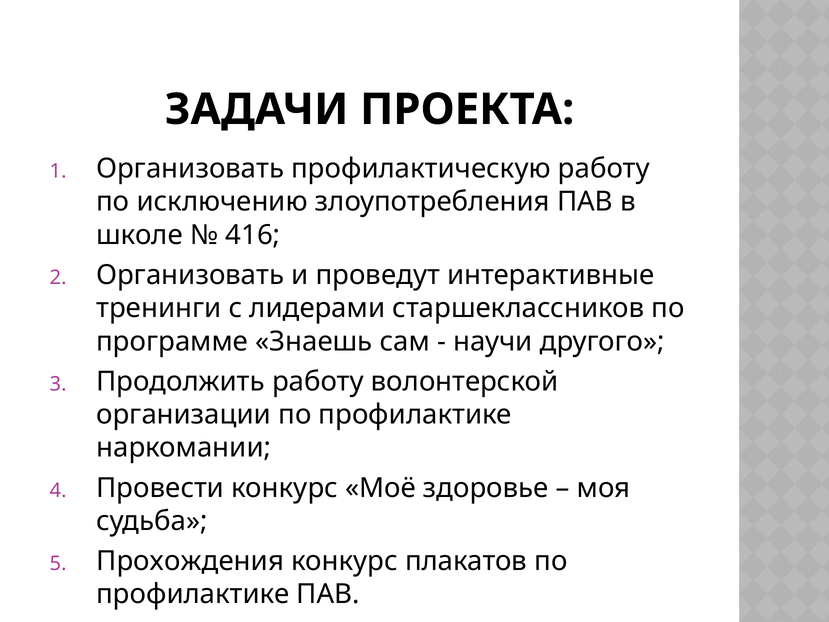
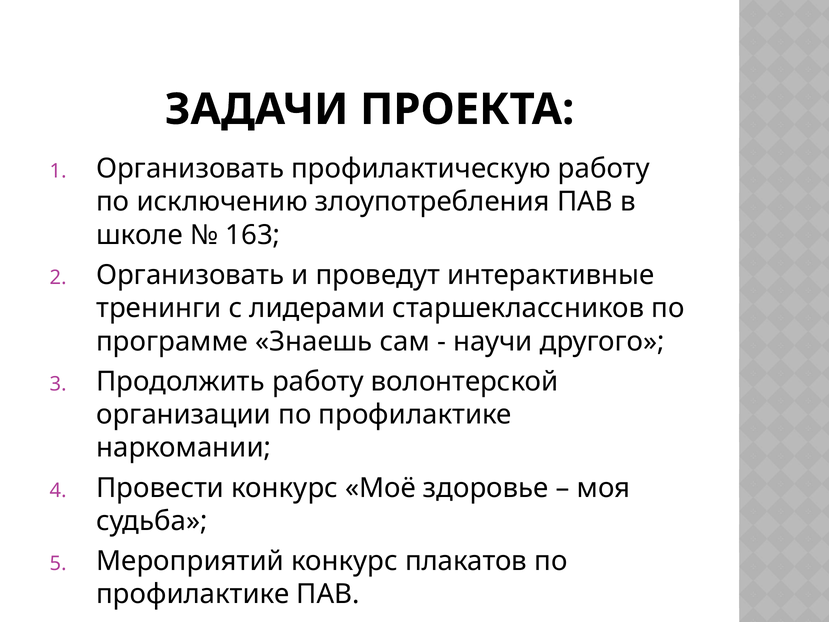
416: 416 -> 163 (253, 235)
Прохождения: Прохождения -> Мероприятий (190, 561)
